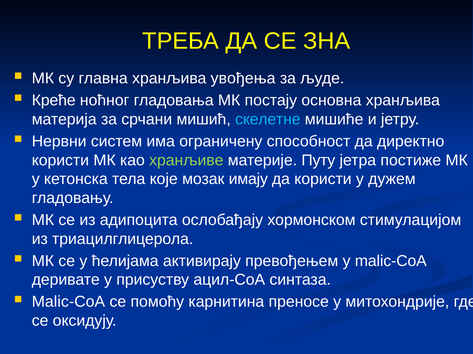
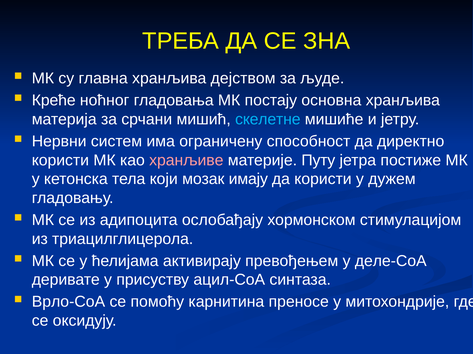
увођења: увођења -> дејством (243, 79)
хранљиве colour: light green -> pink (186, 161)
које: које -> који (164, 179)
у malic-СоА: malic-СоА -> деле-СоА (391, 261)
Malic-СоА: Malic-СоА -> Врло-СоА (68, 302)
